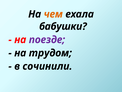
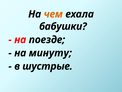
поезде colour: purple -> black (47, 40)
трудом: трудом -> минуту (50, 53)
сочинили: сочинили -> шустрые (47, 66)
